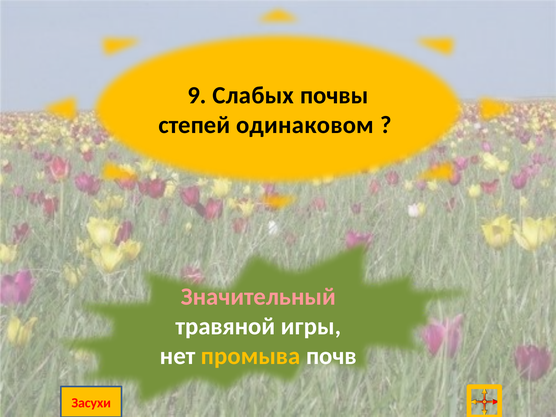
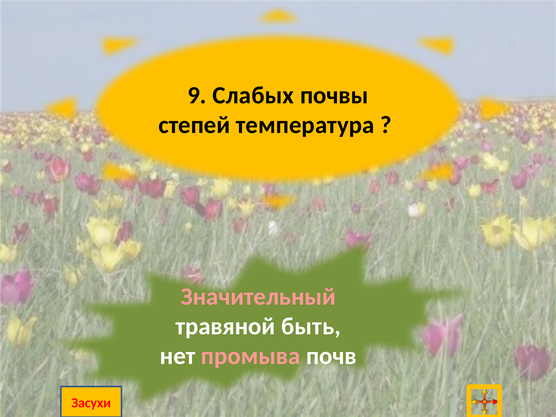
одинаковом: одинаковом -> температура (305, 125)
игры: игры -> быть (311, 326)
промыва colour: yellow -> pink (251, 356)
